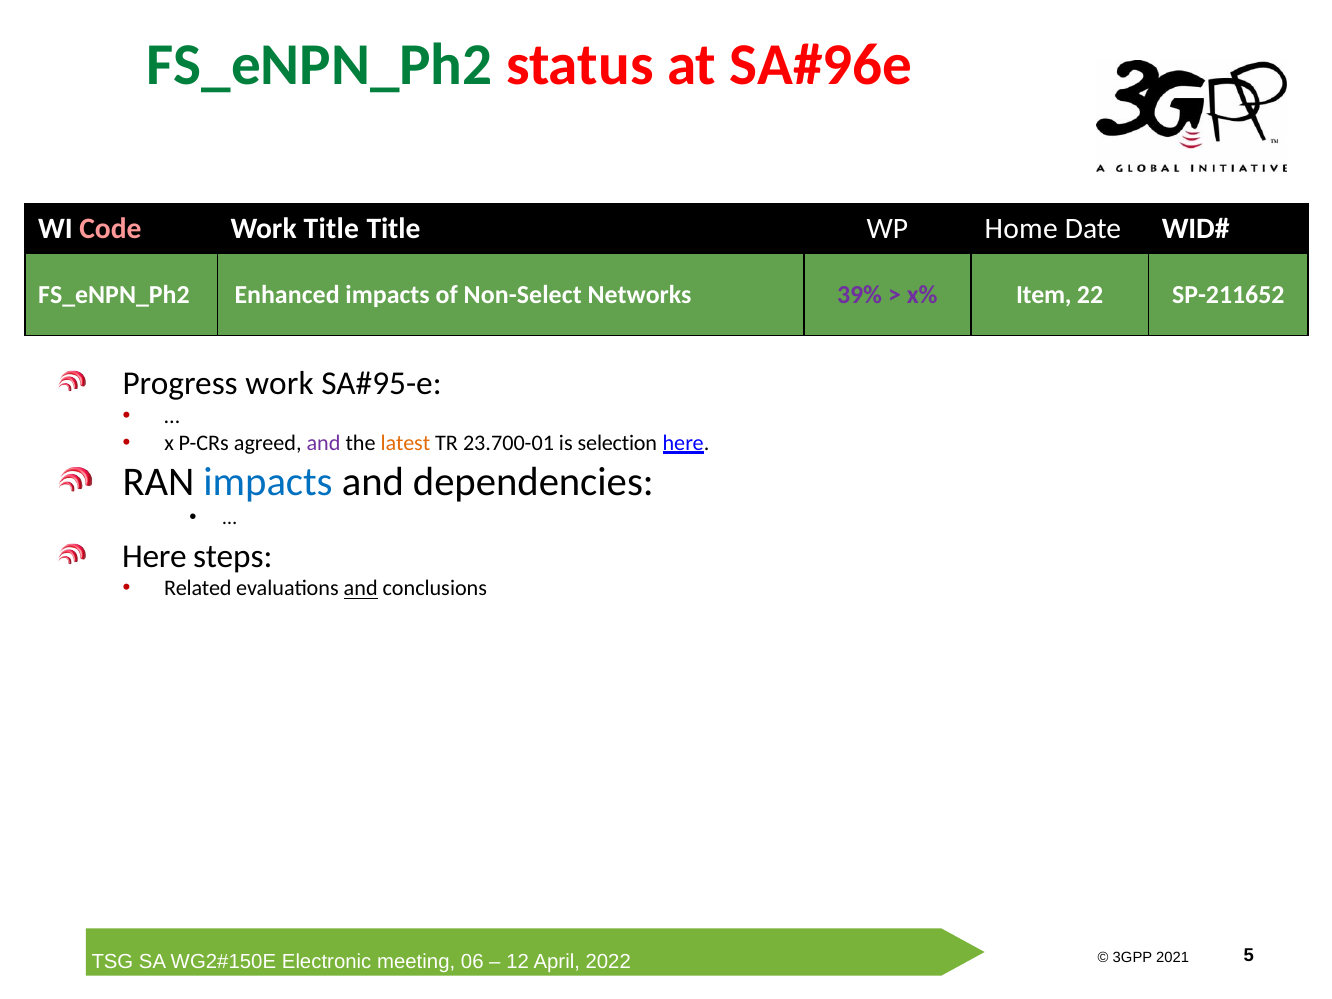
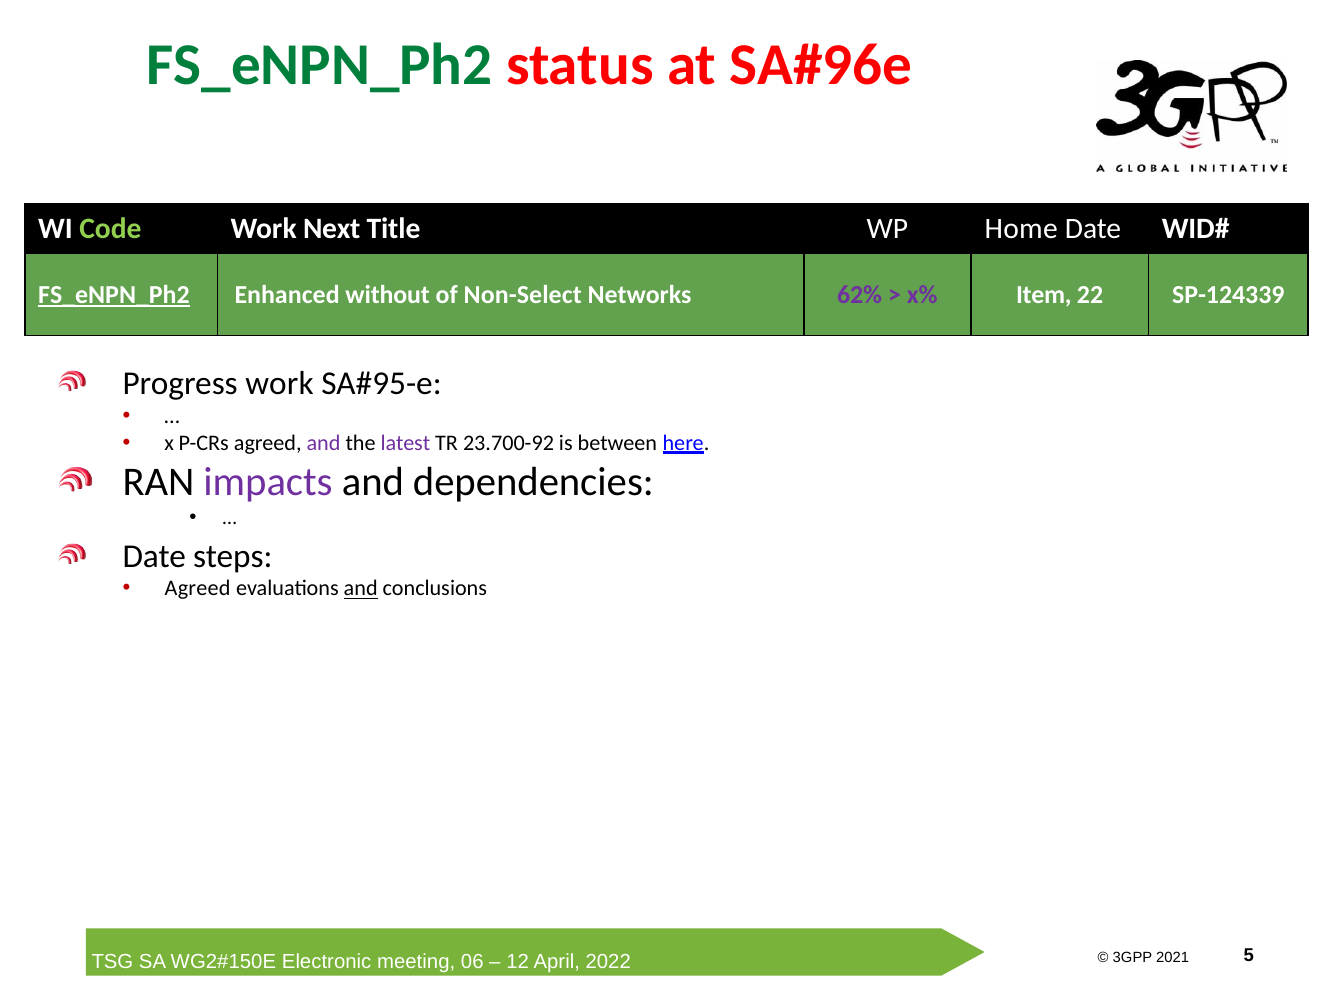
Code colour: pink -> light green (110, 229)
Work Title: Title -> Next (332, 229)
FS_eNPN_Ph2 underline: none -> present (114, 295)
Enhanced impacts: impacts -> without (388, 295)
39%: 39% -> 62% (860, 295)
SP-211652: SP-211652 -> SP-124339 (1228, 295)
latest colour: orange -> purple (405, 443)
23.700-01: 23.700-01 -> 23.700-92 (509, 443)
selection: selection -> between (617, 443)
impacts colour: blue -> purple (268, 482)
Here: Here -> Date (154, 556)
Related: Related -> Agreed (198, 589)
